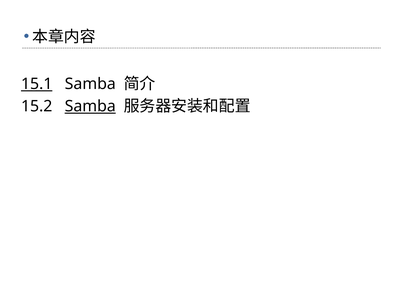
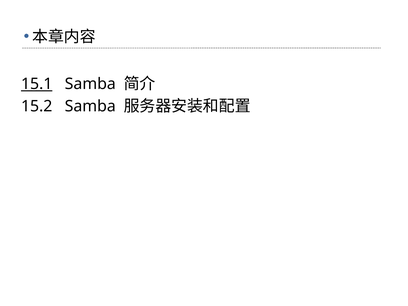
Samba underline: present -> none (90, 106)
